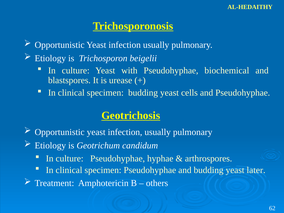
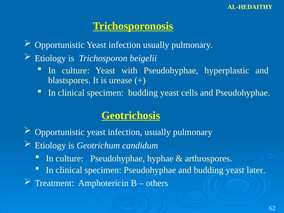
biochemical: biochemical -> hyperplastic (227, 70)
